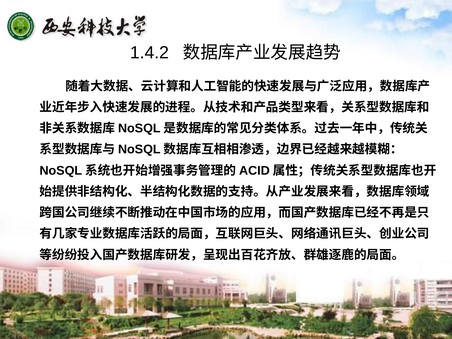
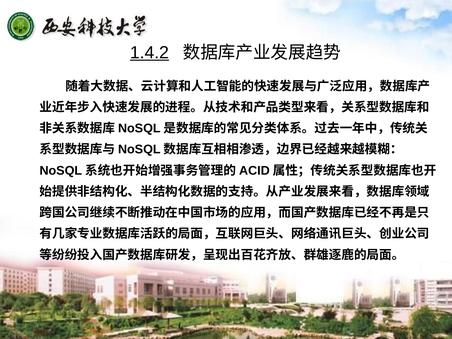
1.4.2 underline: none -> present (149, 53)
